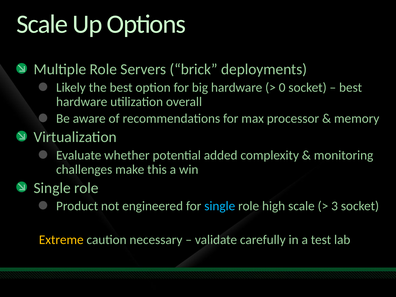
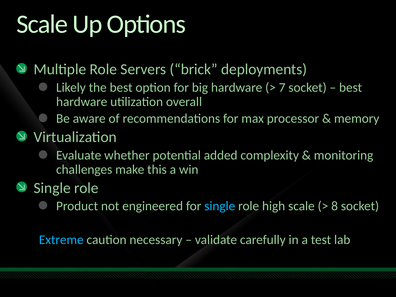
0: 0 -> 7 (282, 87)
3: 3 -> 8 (335, 206)
Extreme colour: yellow -> light blue (61, 240)
